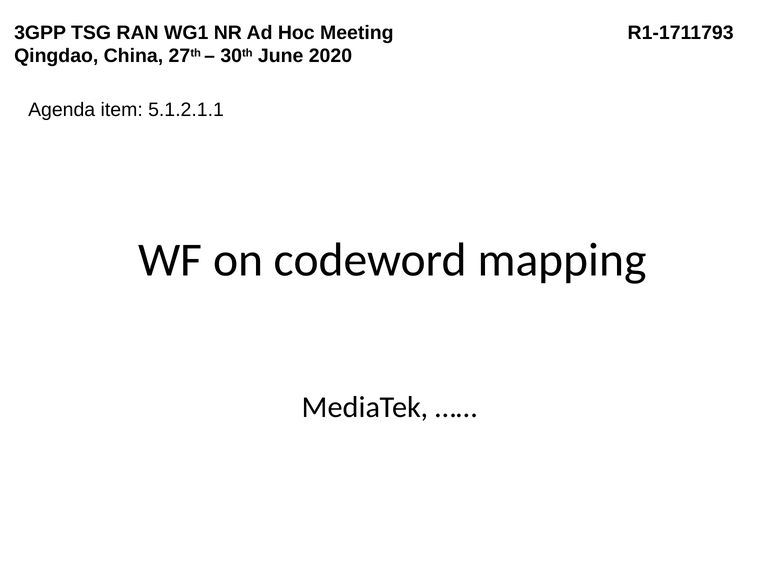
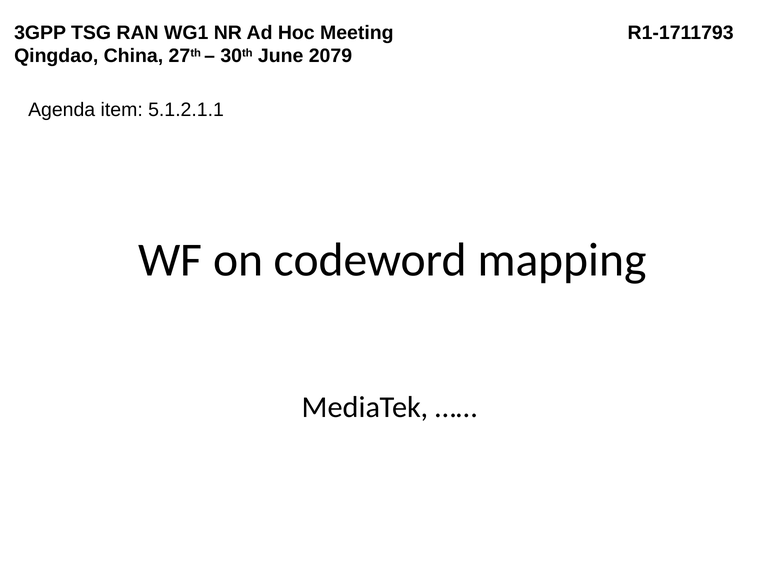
2020: 2020 -> 2079 (330, 56)
